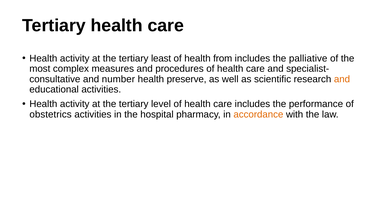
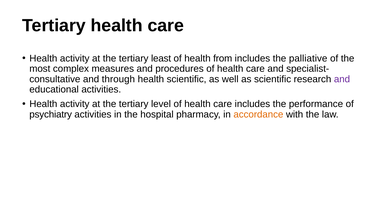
number: number -> through (118, 79)
health preserve: preserve -> scientific (187, 79)
and colour: orange -> purple (342, 79)
obstetrics: obstetrics -> psychiatry (51, 114)
